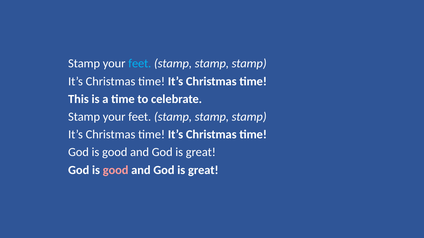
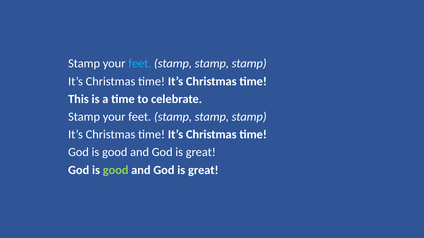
good colour: pink -> light green (116, 170)
